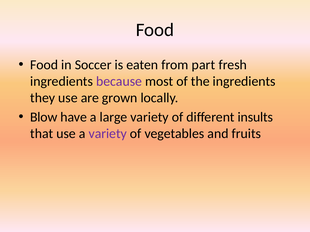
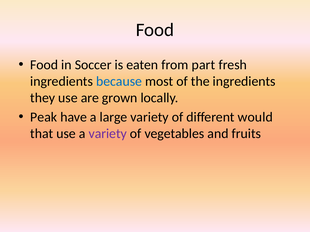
because colour: purple -> blue (119, 82)
Blow: Blow -> Peak (44, 117)
insults: insults -> would (255, 117)
